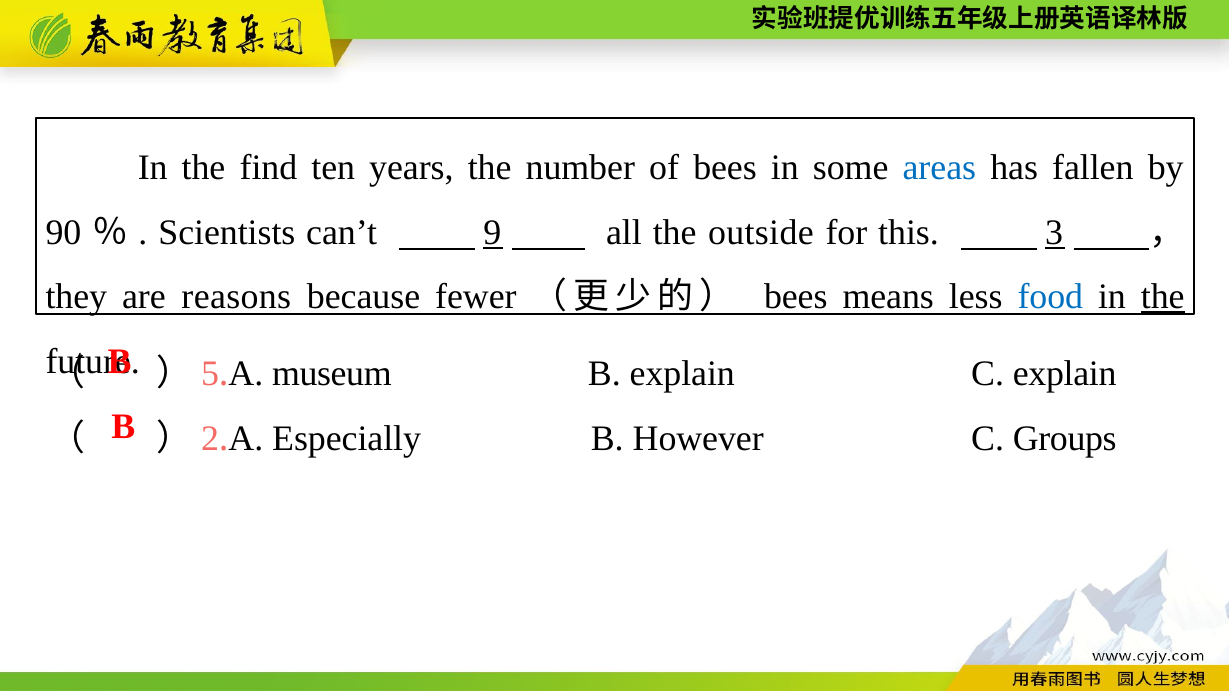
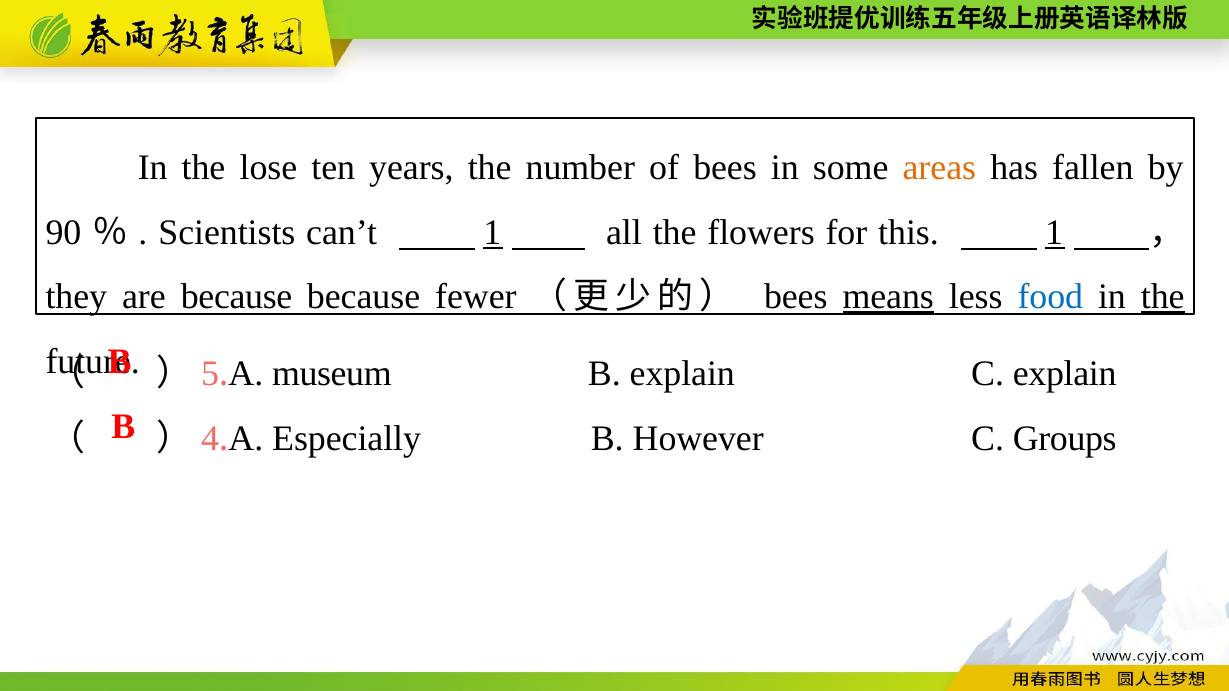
find: find -> lose (268, 168)
areas colour: blue -> orange (939, 168)
can’t 9: 9 -> 1 (492, 232)
outside: outside -> flowers (761, 232)
this 3: 3 -> 1 (1054, 232)
are reasons: reasons -> because (237, 297)
means underline: none -> present (888, 297)
2: 2 -> 4 (210, 439)
